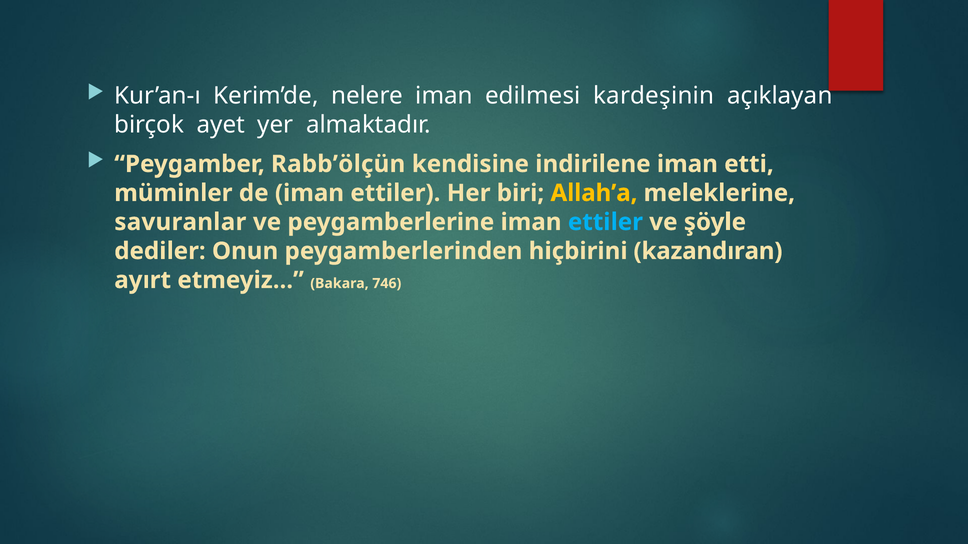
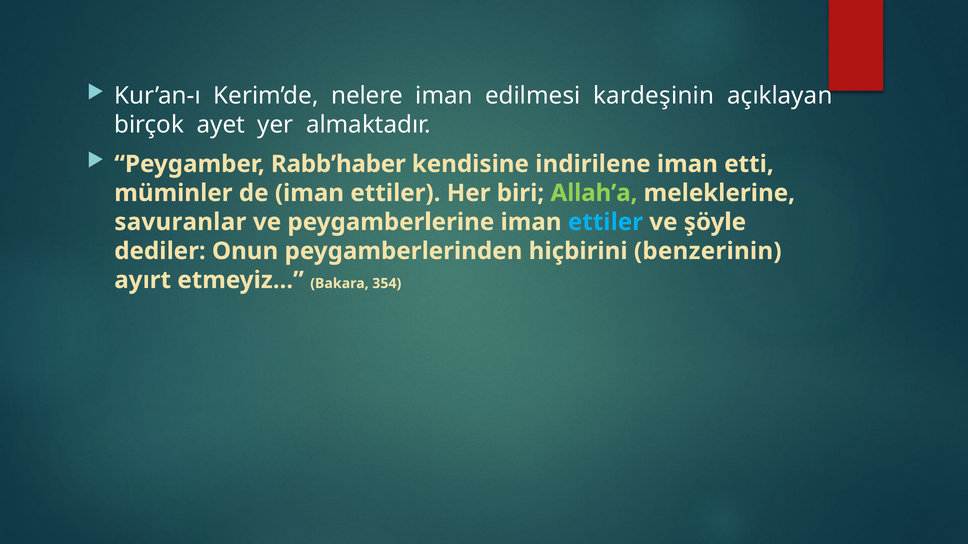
Rabb’ölçün: Rabb’ölçün -> Rabb’haber (338, 164)
Allah’a colour: yellow -> light green (594, 193)
kazandıran: kazandıran -> benzerinin (708, 251)
746: 746 -> 354 (387, 284)
